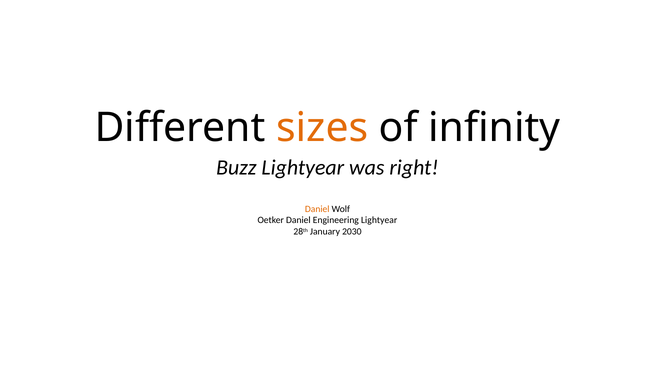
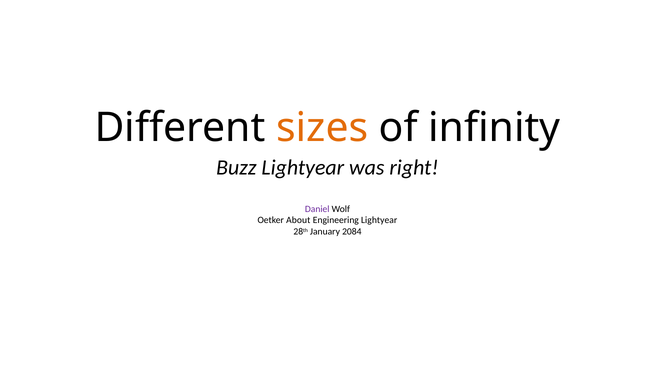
Daniel colour: orange -> purple (317, 209)
Oetker Daniel: Daniel -> About (298, 221)
2030: 2030 -> 2084 (352, 232)
